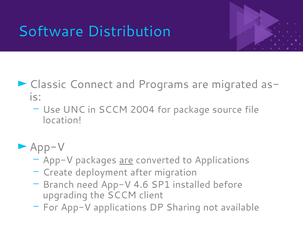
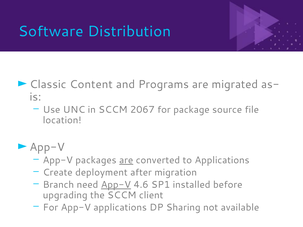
Connect: Connect -> Content (91, 85)
2004: 2004 -> 2067 (142, 110)
App-V underline: none -> present (116, 185)
